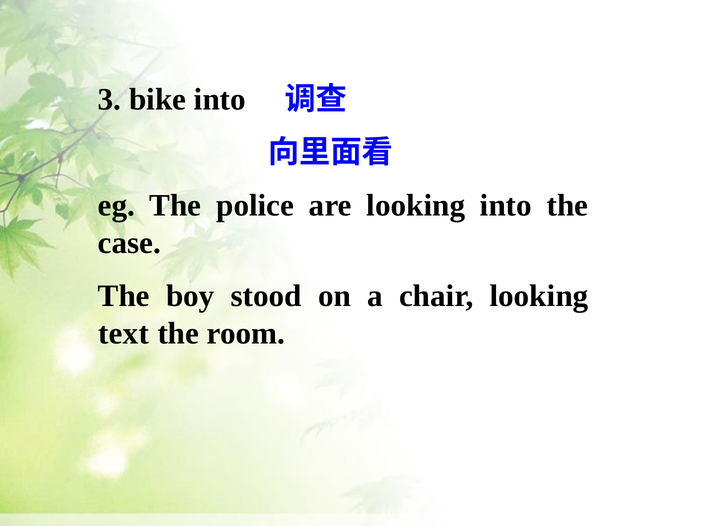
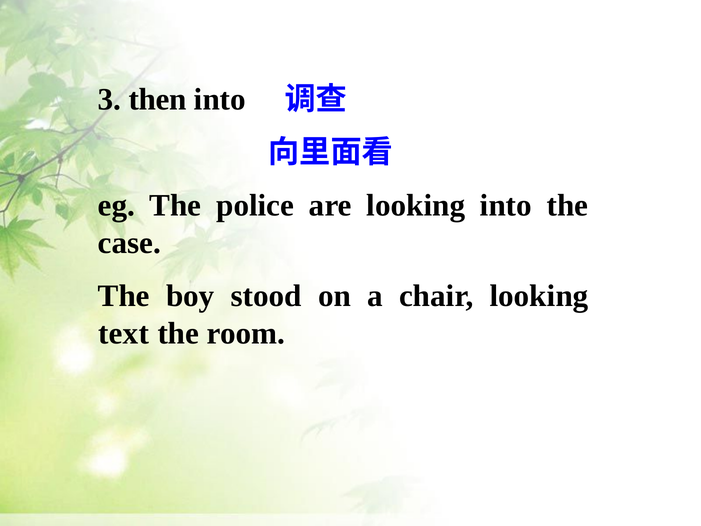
bike: bike -> then (158, 99)
